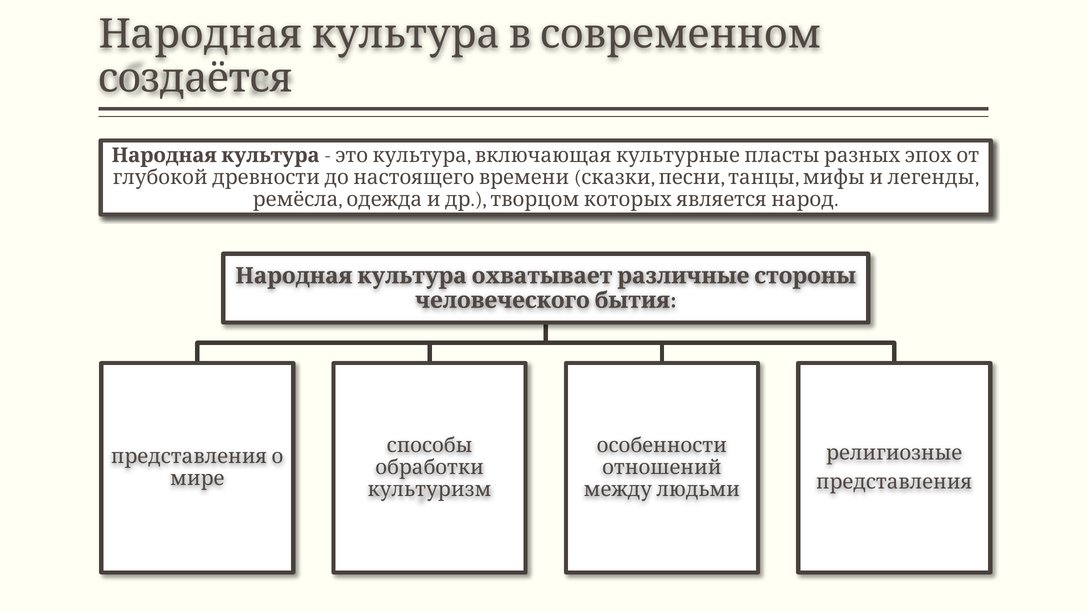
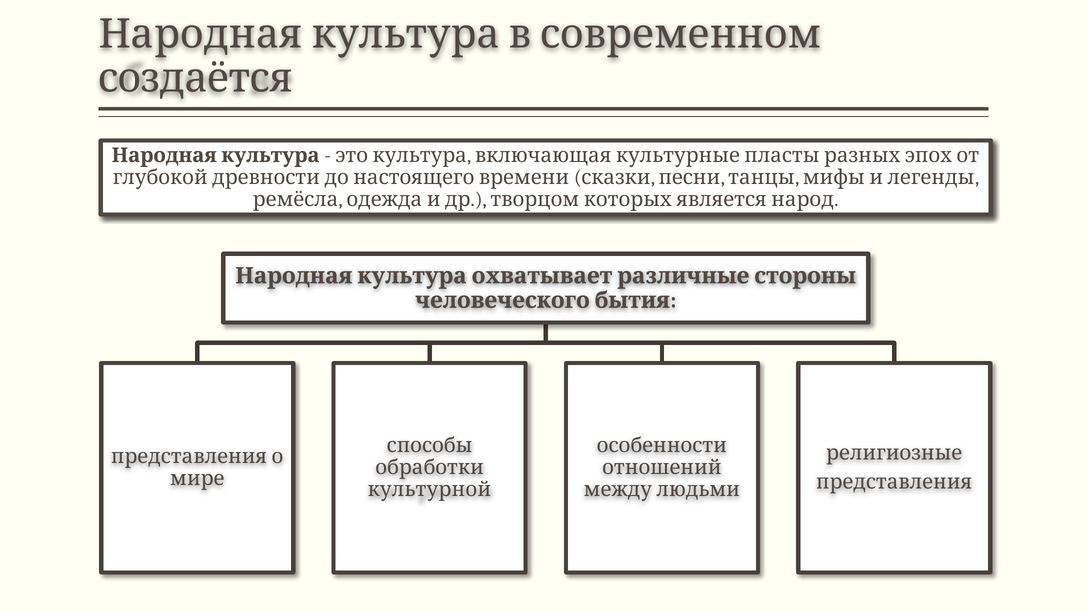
культуризм: культуризм -> культурной (429, 489)
